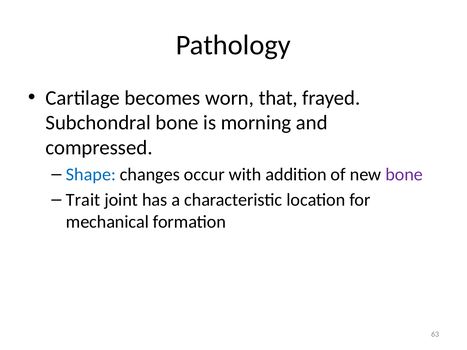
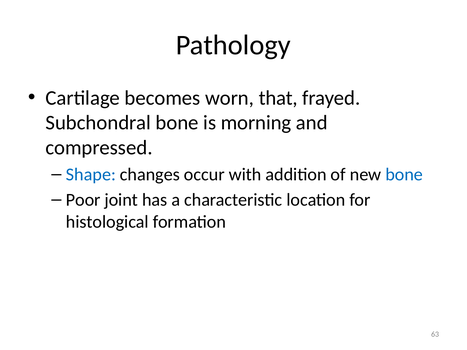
bone colour: purple -> blue (404, 175)
Trait: Trait -> Poor (83, 200)
mechanical: mechanical -> histological (107, 222)
